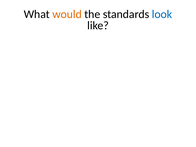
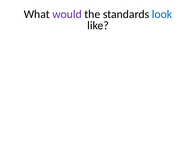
would colour: orange -> purple (67, 14)
